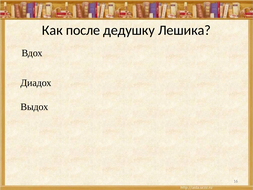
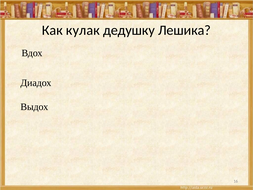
после: после -> кулак (83, 30)
